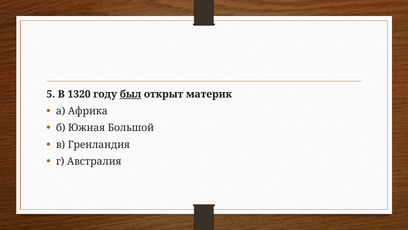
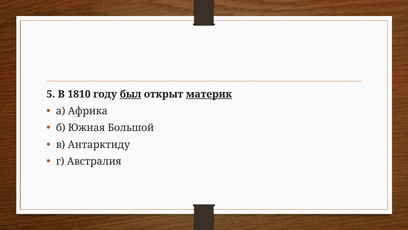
1320: 1320 -> 1810 (79, 94)
материк underline: none -> present (209, 94)
Гренландия: Гренландия -> Антарктиду (99, 144)
